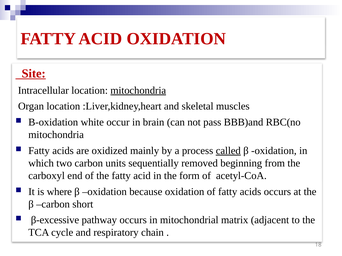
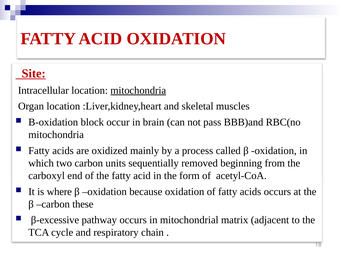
white: white -> block (92, 122)
called underline: present -> none (228, 151)
short: short -> these (83, 205)
